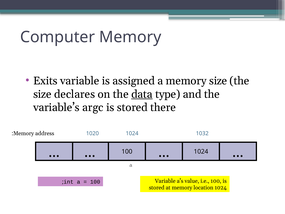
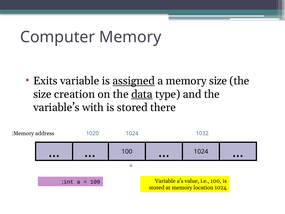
assigned underline: none -> present (134, 81)
declares: declares -> creation (75, 94)
argc: argc -> with (93, 107)
